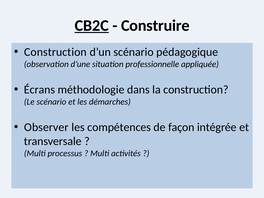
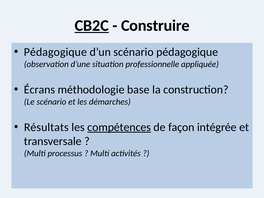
Construction: Construction -> Pédagogique (55, 52)
dans: dans -> base (138, 90)
Observer: Observer -> Résultats (46, 127)
compétences underline: none -> present (119, 127)
